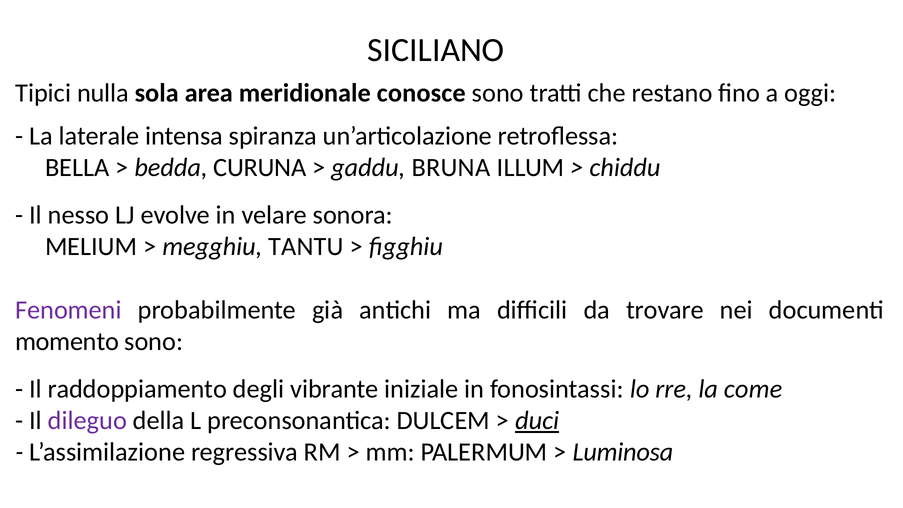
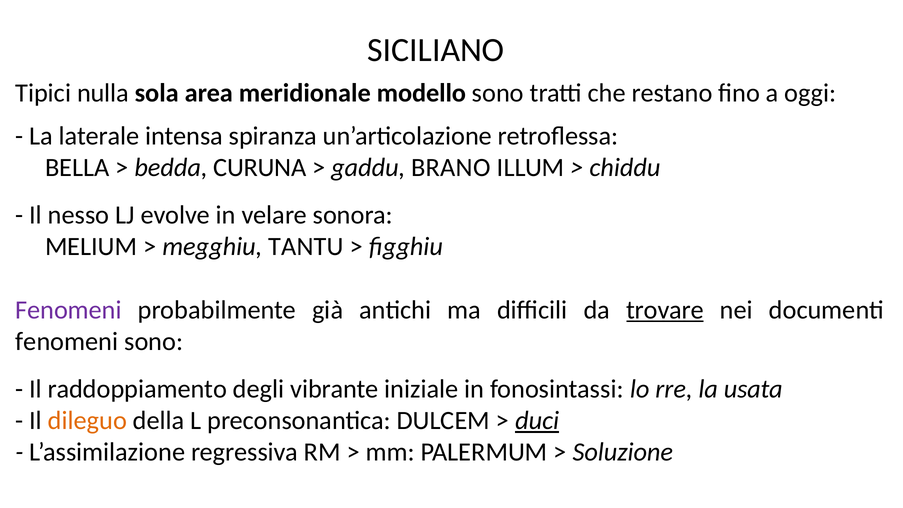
conosce: conosce -> modello (421, 93)
BRUNA: BRUNA -> BRANO (451, 168)
trovare underline: none -> present (665, 310)
momento: momento -> fenomeni (67, 342)
come: come -> usata (753, 389)
dileguo colour: purple -> orange (87, 421)
Luminosa: Luminosa -> Soluzione (623, 452)
